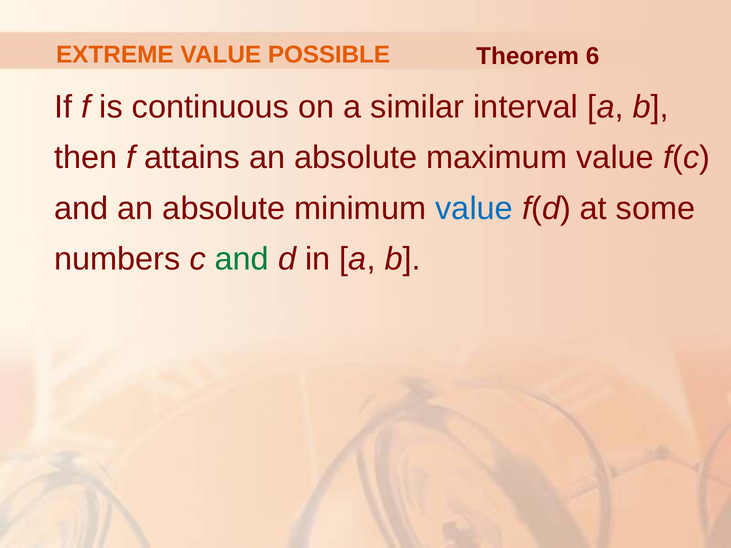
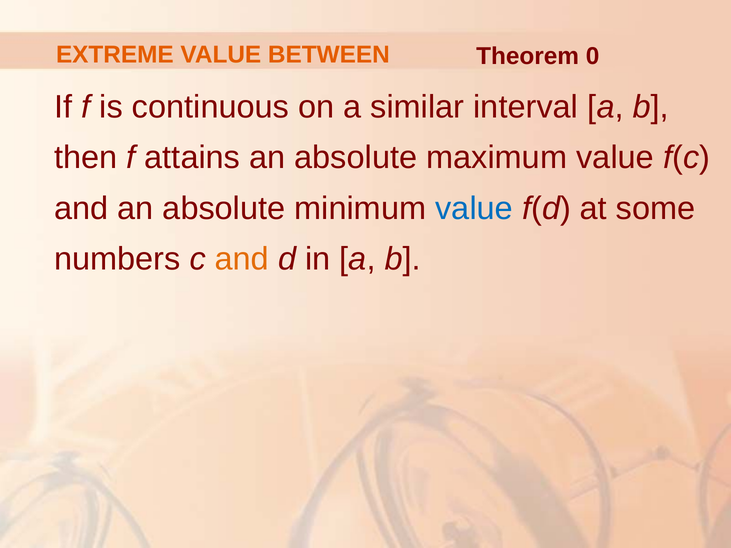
POSSIBLE: POSSIBLE -> BETWEEN (329, 55)
6: 6 -> 0 (593, 56)
and colour: green -> orange (242, 259)
